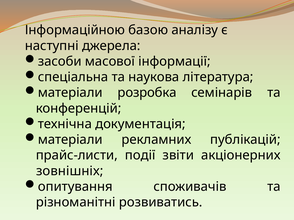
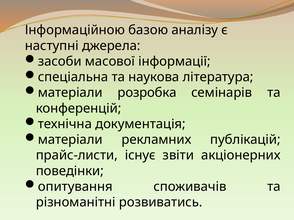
події: події -> існує (140, 156)
зовнішніх: зовнішніх -> поведінки (70, 171)
